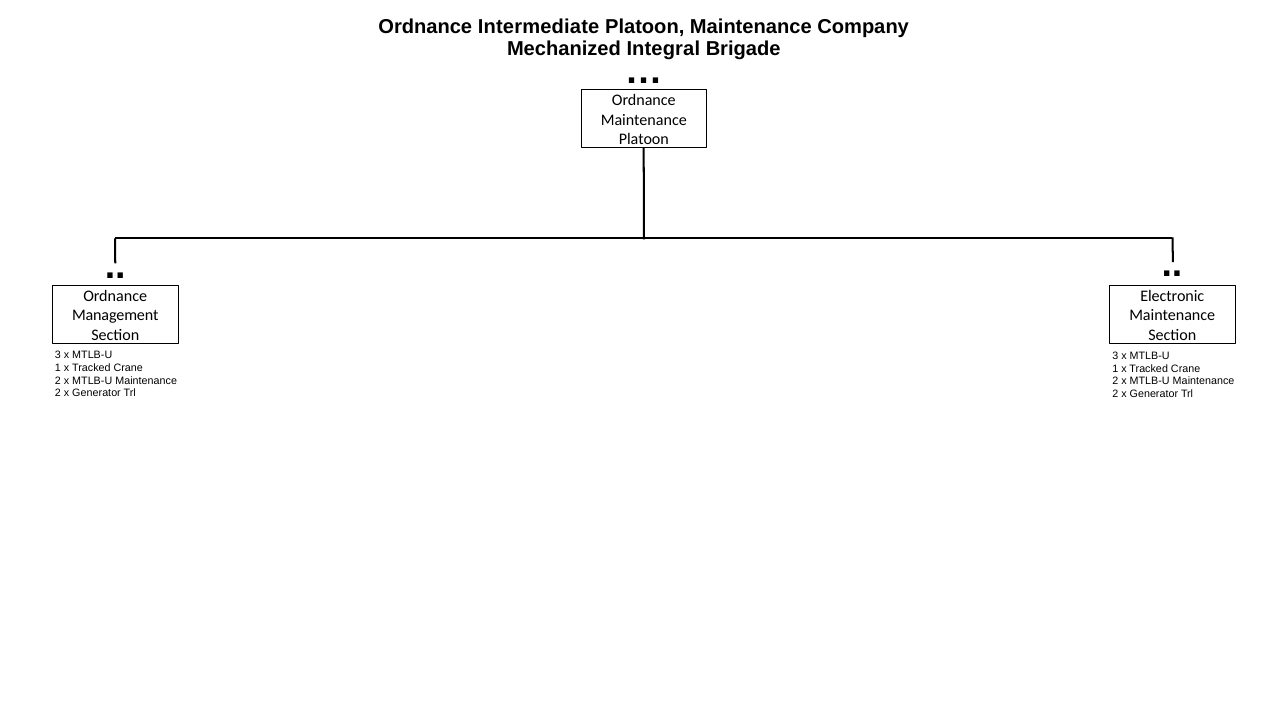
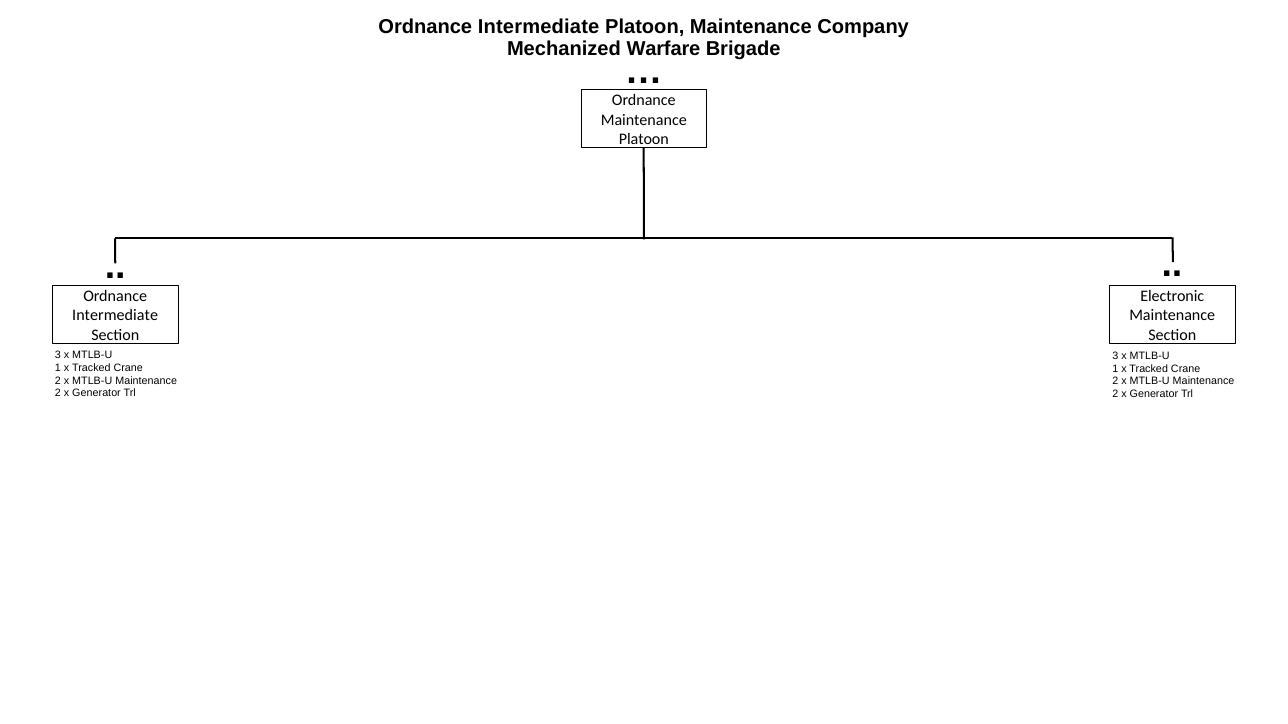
Integral: Integral -> Warfare (663, 49)
Management: Management -> Intermediate (115, 316)
